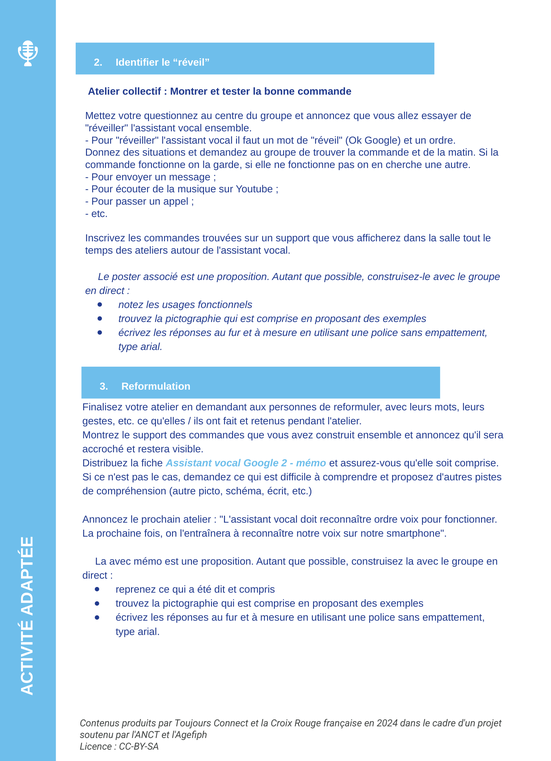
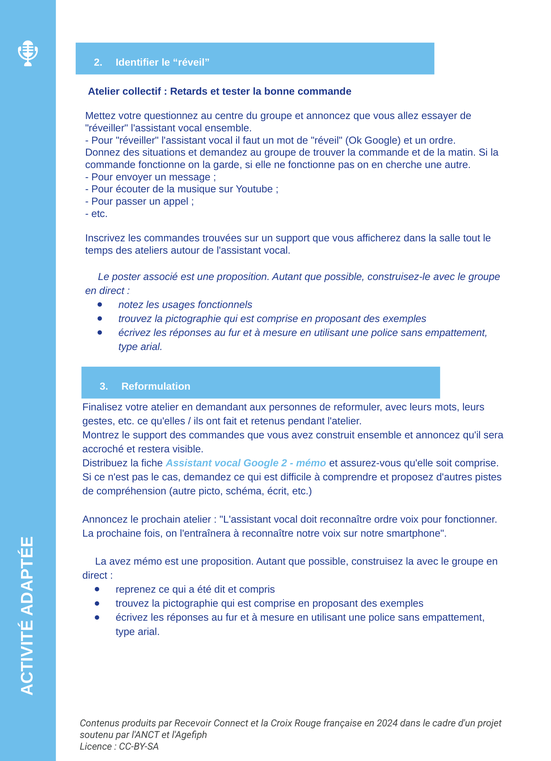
Montrer: Montrer -> Retards (189, 91)
👍La avec: avec -> avez (120, 561)
Toujours: Toujours -> Recevoir (193, 723)
